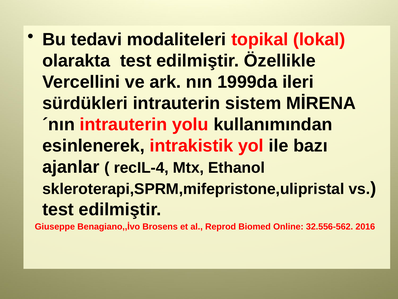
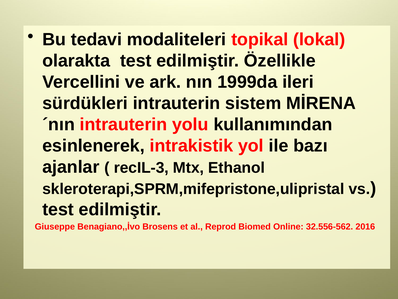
recIL-4: recIL-4 -> recIL-3 (141, 168)
